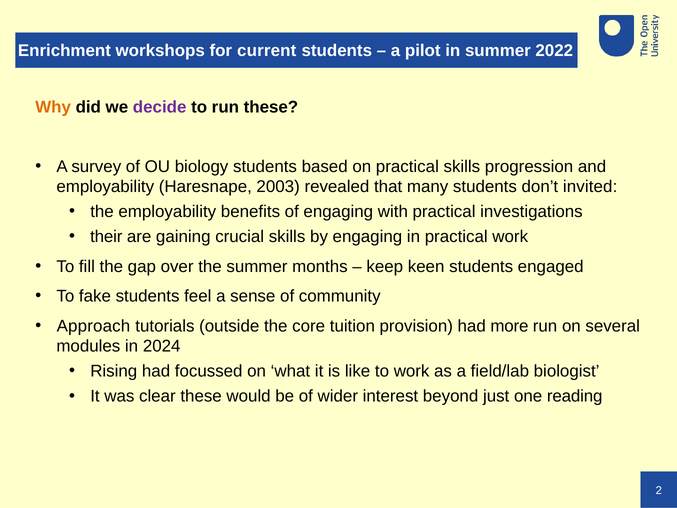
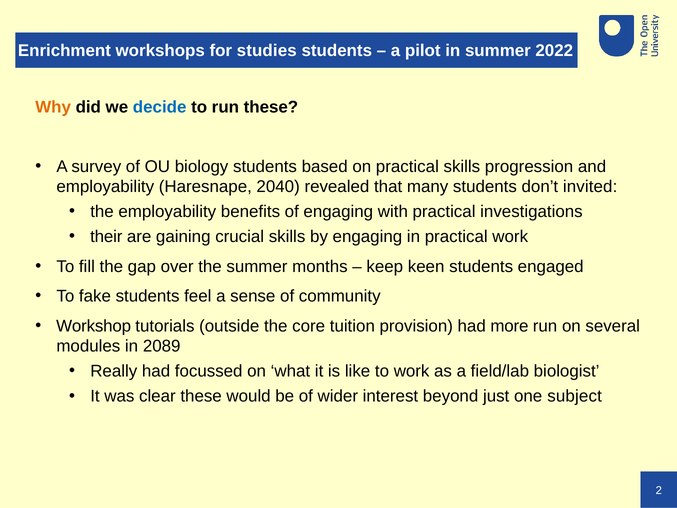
current: current -> studies (267, 51)
decide colour: purple -> blue (160, 107)
2003: 2003 -> 2040 (278, 187)
Approach: Approach -> Workshop (94, 326)
2024: 2024 -> 2089 (162, 346)
Rising: Rising -> Really (114, 371)
reading: reading -> subject (575, 396)
